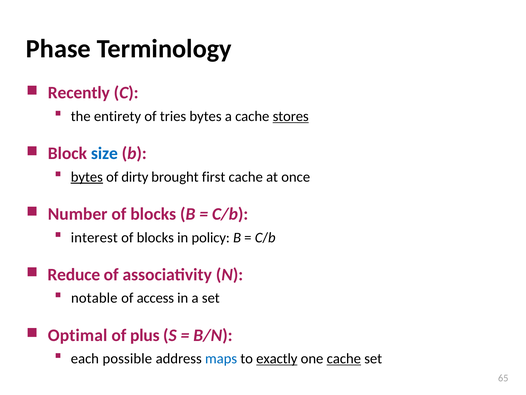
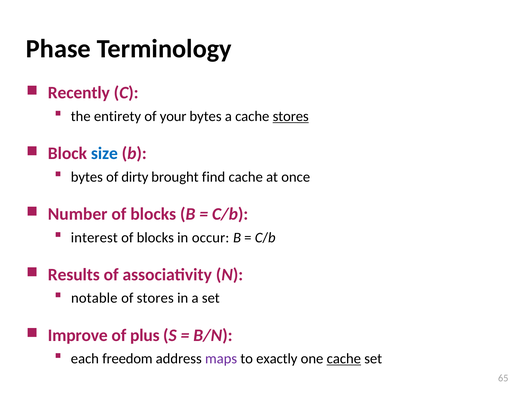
tries: tries -> your (173, 116)
bytes underline: present -> none (87, 177)
first: first -> find (214, 177)
policy: policy -> occur (211, 237)
Reduce: Reduce -> Results (74, 274)
of access: access -> stores (155, 298)
Optimal: Optimal -> Improve (78, 335)
possible: possible -> freedom (127, 358)
maps colour: blue -> purple (221, 358)
exactly underline: present -> none (277, 358)
